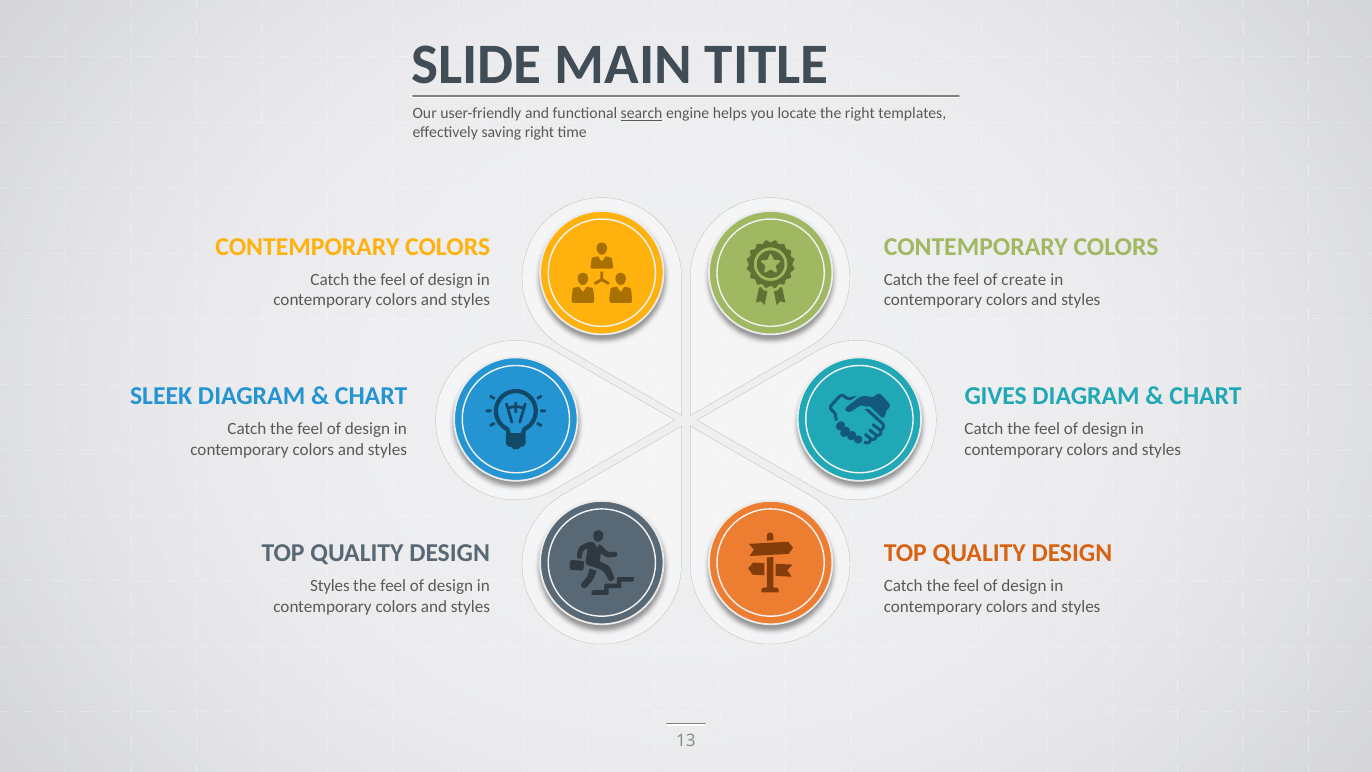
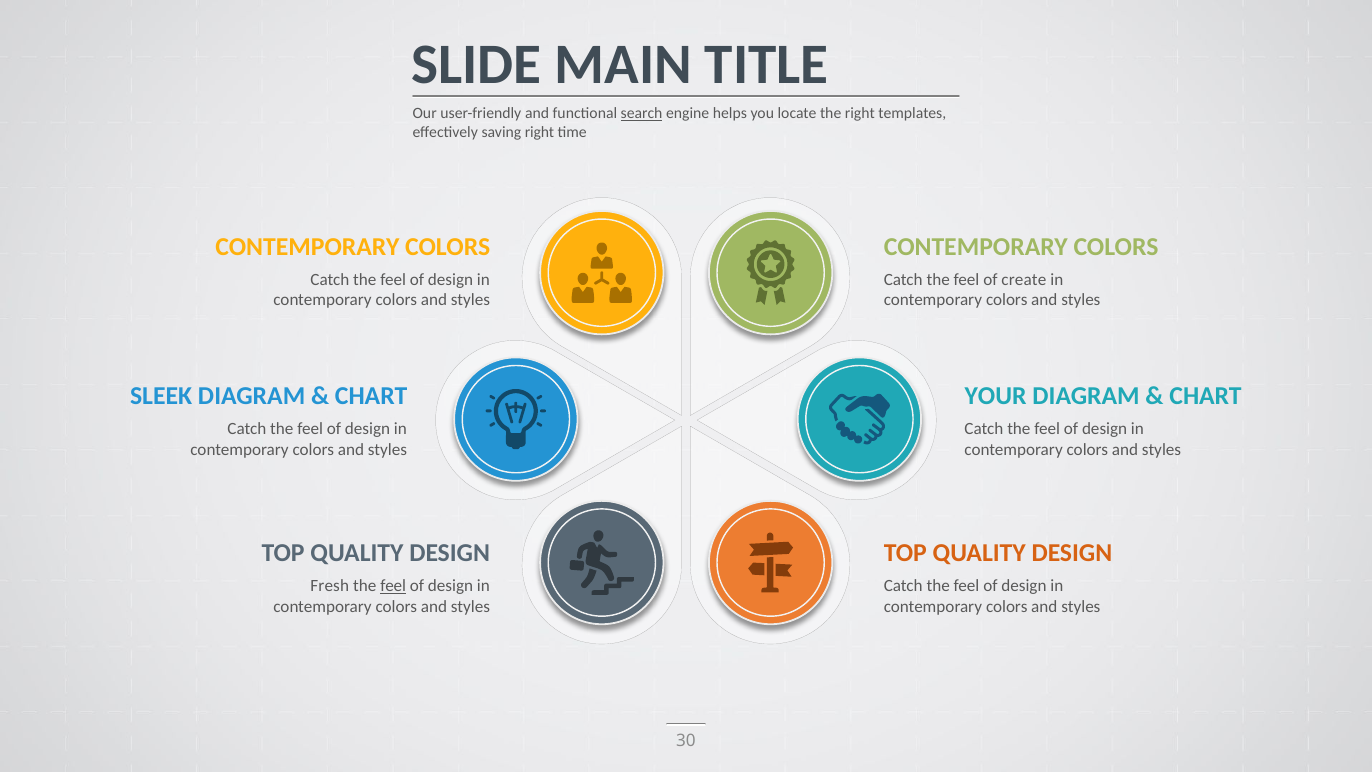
GIVES: GIVES -> YOUR (996, 396)
Styles: Styles -> Fresh (330, 586)
feel underline: none -> present (393, 586)
13: 13 -> 30 (686, 740)
